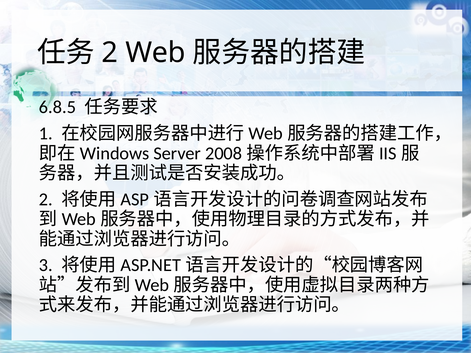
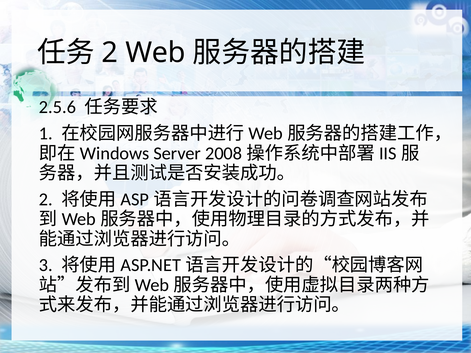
6.8.5: 6.8.5 -> 2.5.6 (57, 107)
